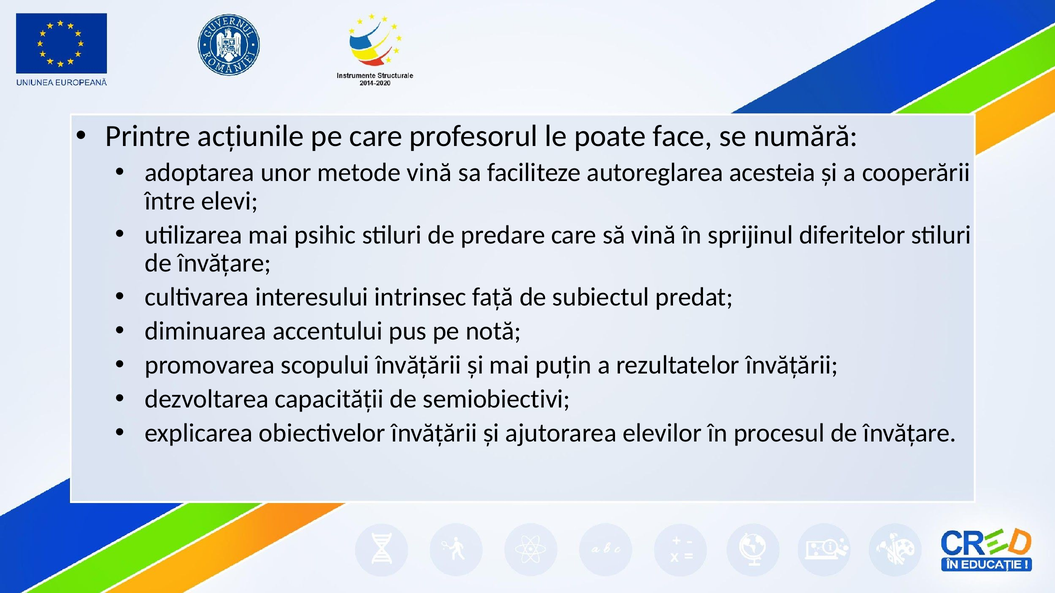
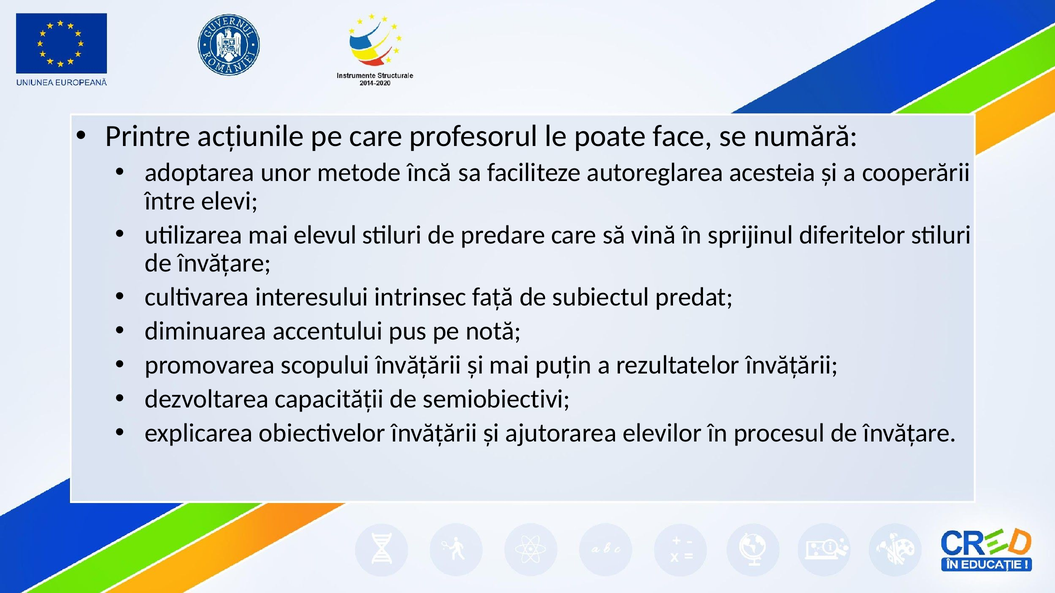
metode vină: vină -> încă (429, 173)
psihic: psihic -> elevul (325, 235)
